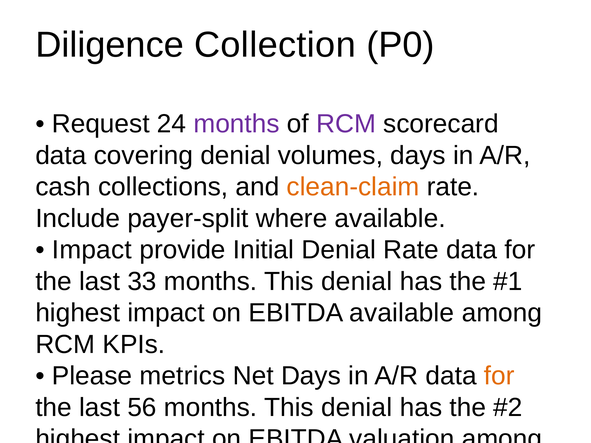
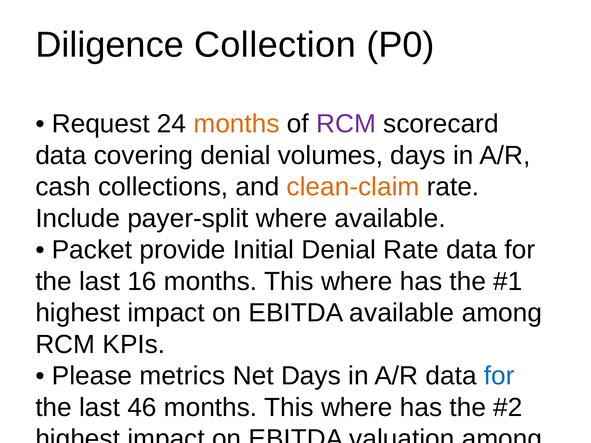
months colour: purple -> orange (237, 124)
Impact: Impact -> Packet (92, 250)
33: 33 -> 16 (142, 282)
denial: denial -> where (357, 282)
for colour: orange -> blue (499, 376)
56: 56 -> 46 (142, 408)
denial: denial -> where (357, 408)
